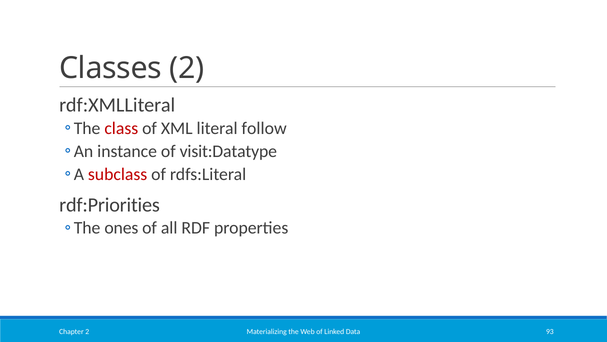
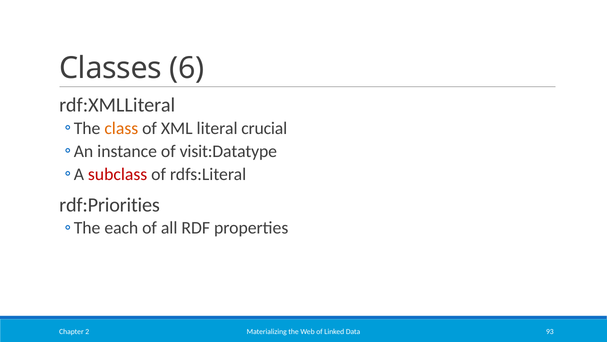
Classes 2: 2 -> 6 (187, 68)
class colour: red -> orange (121, 128)
follow: follow -> crucial (264, 128)
ones: ones -> each (121, 228)
